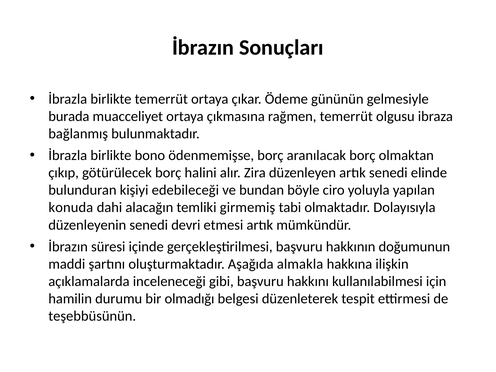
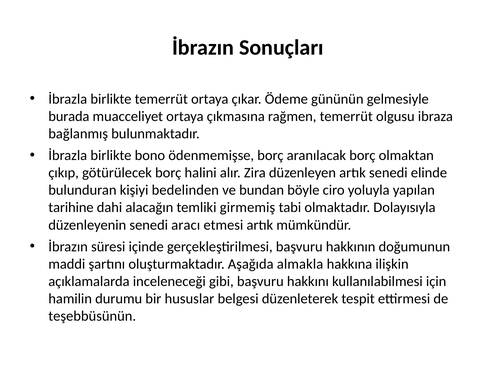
edebileceği: edebileceği -> bedelinden (185, 190)
konuda: konuda -> tarihine (71, 208)
devri: devri -> aracı (186, 225)
olmadığı: olmadığı -> hususlar (189, 299)
